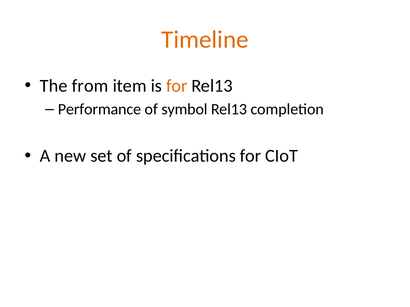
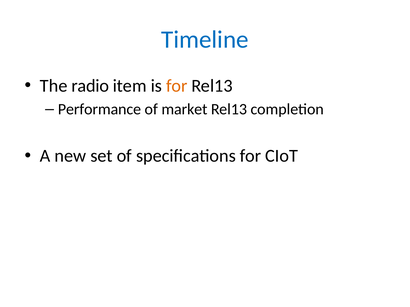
Timeline colour: orange -> blue (205, 40)
from: from -> radio (90, 86)
symbol: symbol -> market (184, 110)
